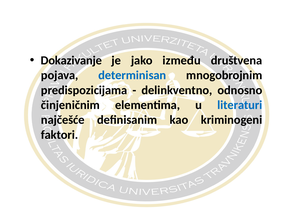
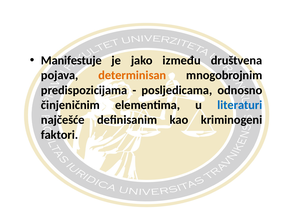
Dokazivanje: Dokazivanje -> Manifestuje (71, 60)
determinisan colour: blue -> orange (132, 75)
delinkventno: delinkventno -> posljedicama (177, 90)
